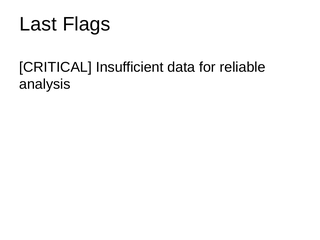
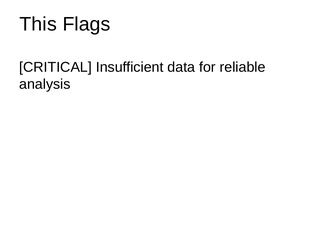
Last: Last -> This (38, 24)
